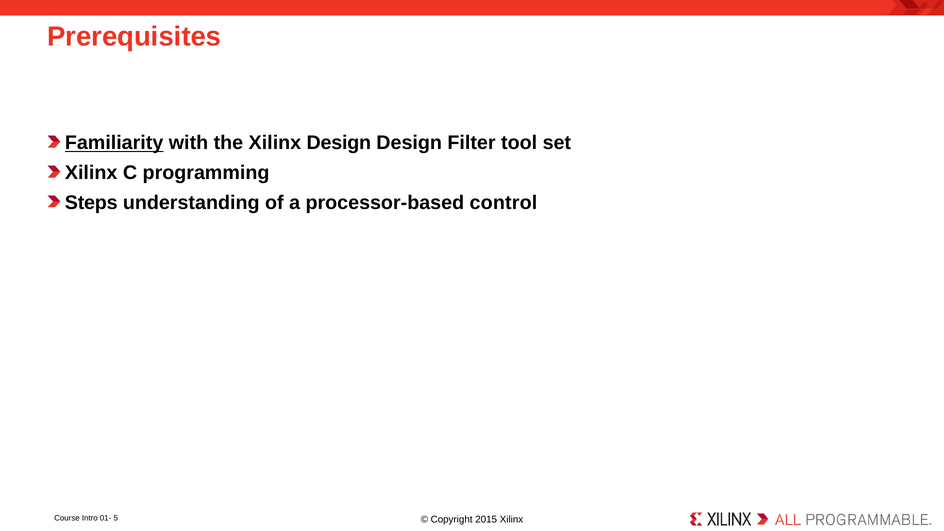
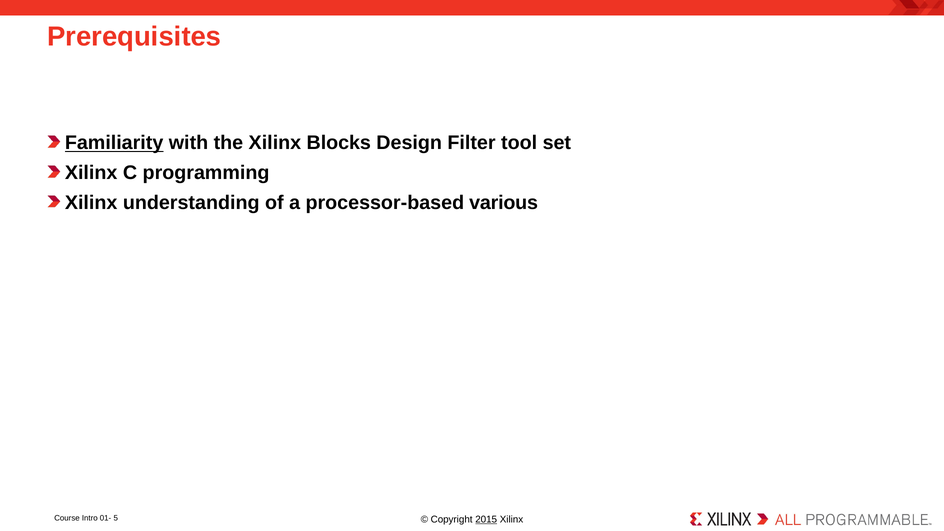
Xilinx Design: Design -> Blocks (339, 143)
Steps: Steps -> Xilinx (91, 203)
control: control -> various (504, 203)
2015 underline: none -> present (486, 520)
